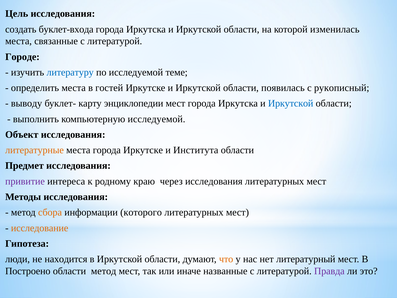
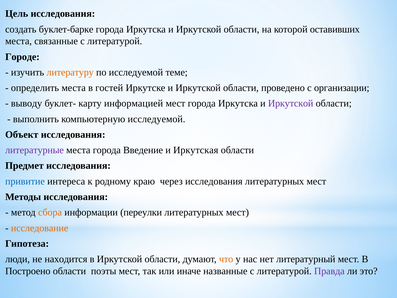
буклет-входа: буклет-входа -> буклет-барке (66, 29)
изменилась: изменилась -> оставивших (335, 29)
литературу colour: blue -> orange (70, 72)
появилась: появилась -> проведено (283, 88)
рукописный: рукописный -> организации (342, 88)
энциклопедии: энциклопедии -> информацией (134, 103)
Иркутской colour: blue -> purple (291, 103)
литературные colour: orange -> purple (35, 150)
города Иркутске: Иркутске -> Введение (143, 150)
Института: Института -> Иркутская (196, 150)
привитие colour: purple -> blue (25, 181)
которого: которого -> переулки (141, 212)
области метод: метод -> поэты (104, 271)
